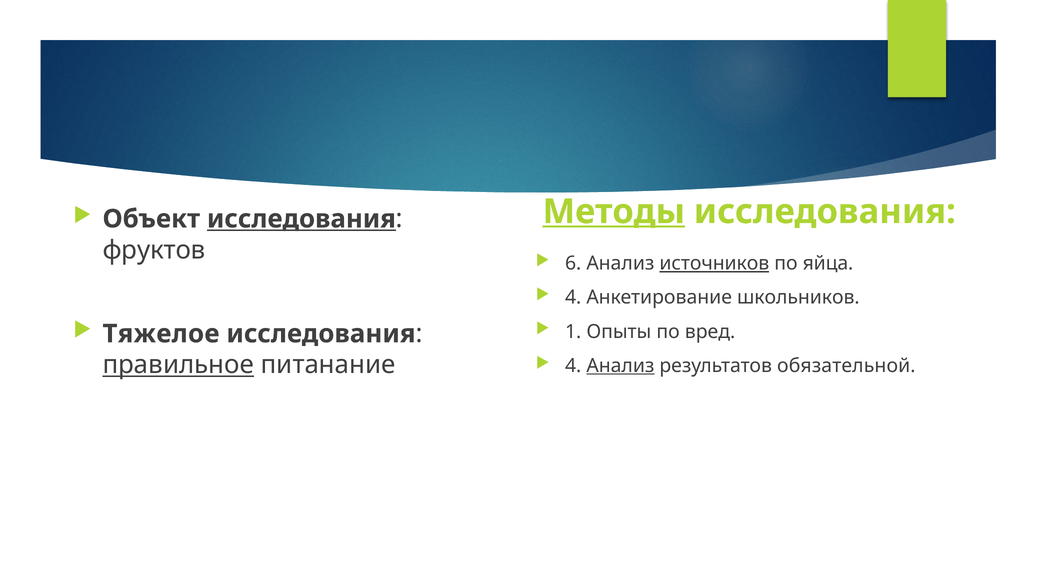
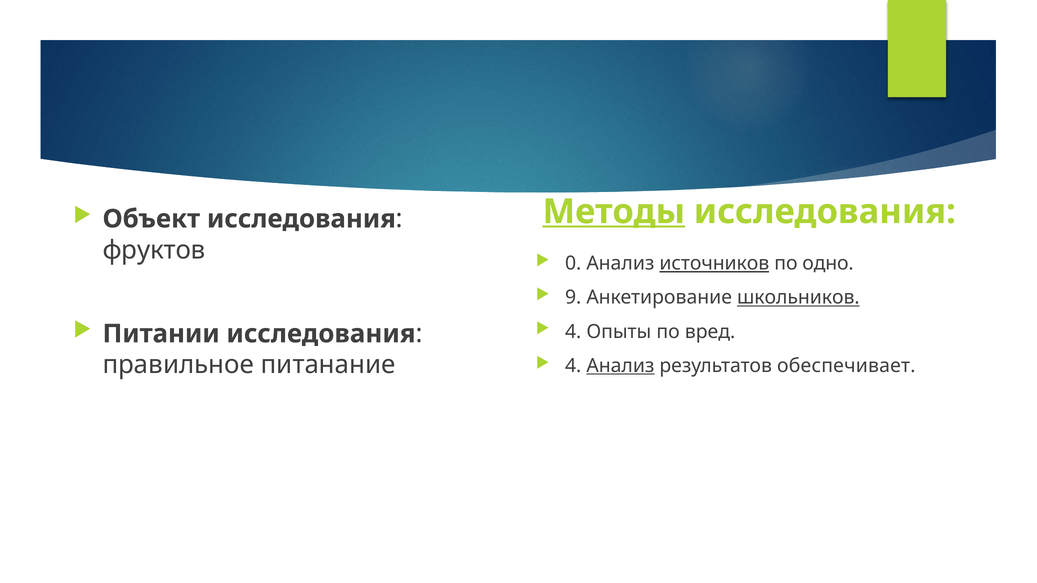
исследования underline: present -> none (301, 219)
6: 6 -> 0 (573, 264)
яйца: яйца -> одно (828, 264)
4: 4 -> 9 (573, 298)
школьников underline: none -> present (798, 298)
Тяжелое: Тяжелое -> Питании (161, 334)
1: 1 -> 4 (573, 332)
обязательной: обязательной -> обеспечивает (846, 366)
правильное underline: present -> none (178, 365)
